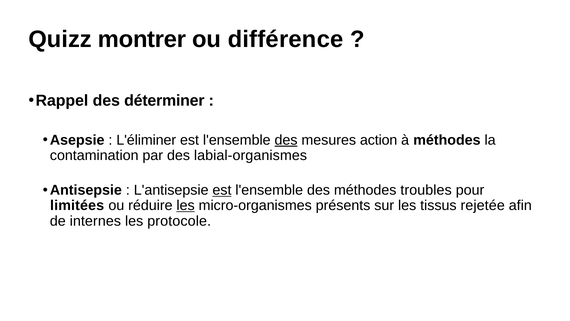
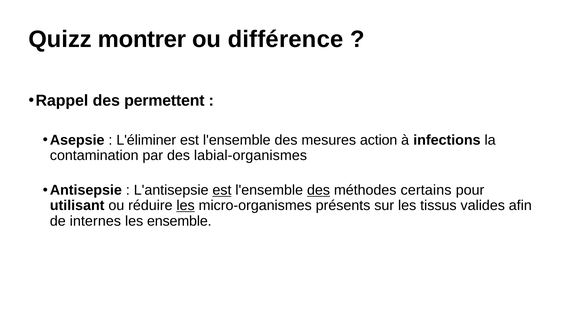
déterminer: déterminer -> permettent (164, 101)
des underline: present -> none (286, 140)
à méthodes: méthodes -> infections (447, 140)
des underline: none -> present (318, 190)
troubles: troubles -> certains (426, 190)
limitées: limitées -> utilisant (77, 205)
rejetée: rejetée -> valides (483, 205)
protocole: protocole -> ensemble (179, 221)
